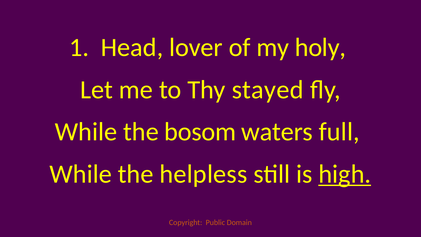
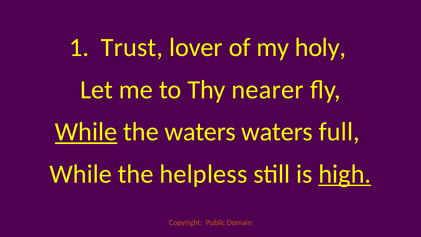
Head: Head -> Trust (132, 48)
stayed: stayed -> nearer (268, 90)
While underline: none -> present (86, 132)
the bosom: bosom -> waters (200, 132)
